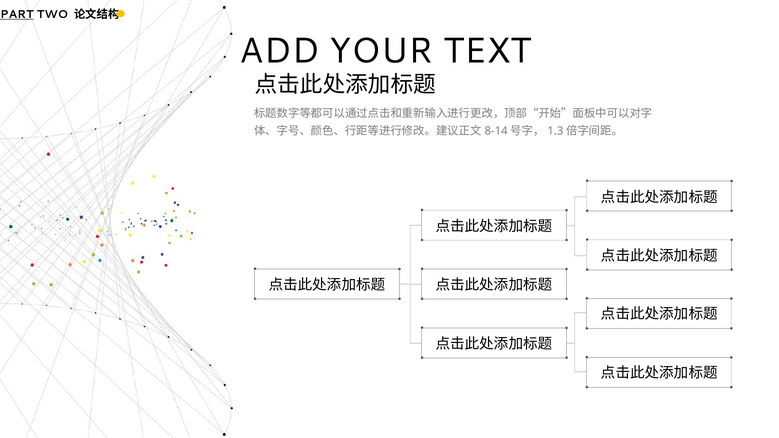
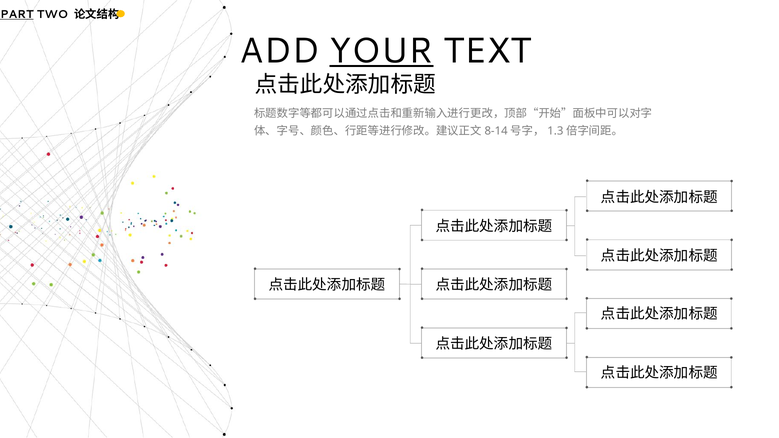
YOUR underline: none -> present (381, 51)
